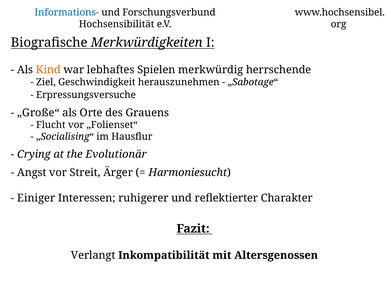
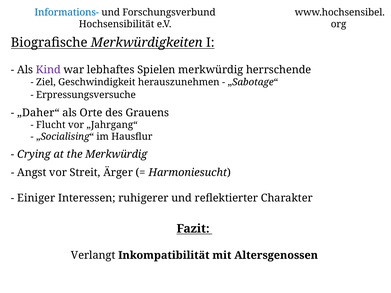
Kind colour: orange -> purple (48, 70)
„Große“: „Große“ -> „Daher“ (38, 113)
„Folienset“: „Folienset“ -> „Jahrgang“ (112, 125)
the Evolutionär: Evolutionär -> Merkwürdig (116, 155)
